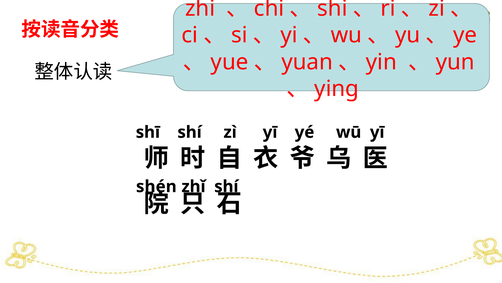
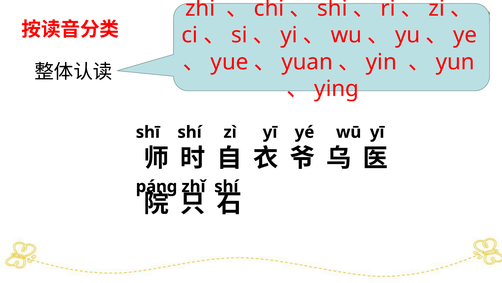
shén: shén -> páng (157, 186)
